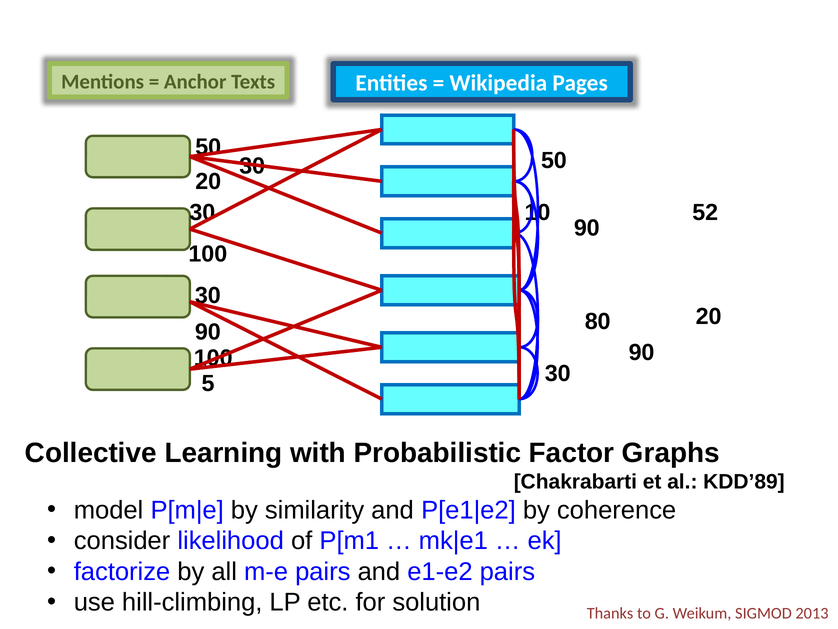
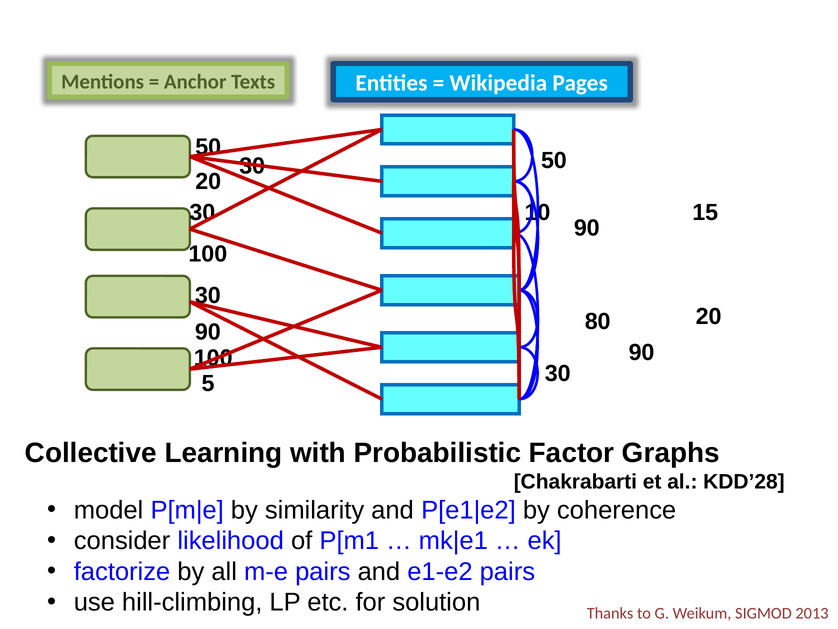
52: 52 -> 15 (705, 212)
KDD’89: KDD’89 -> KDD’28 (744, 482)
